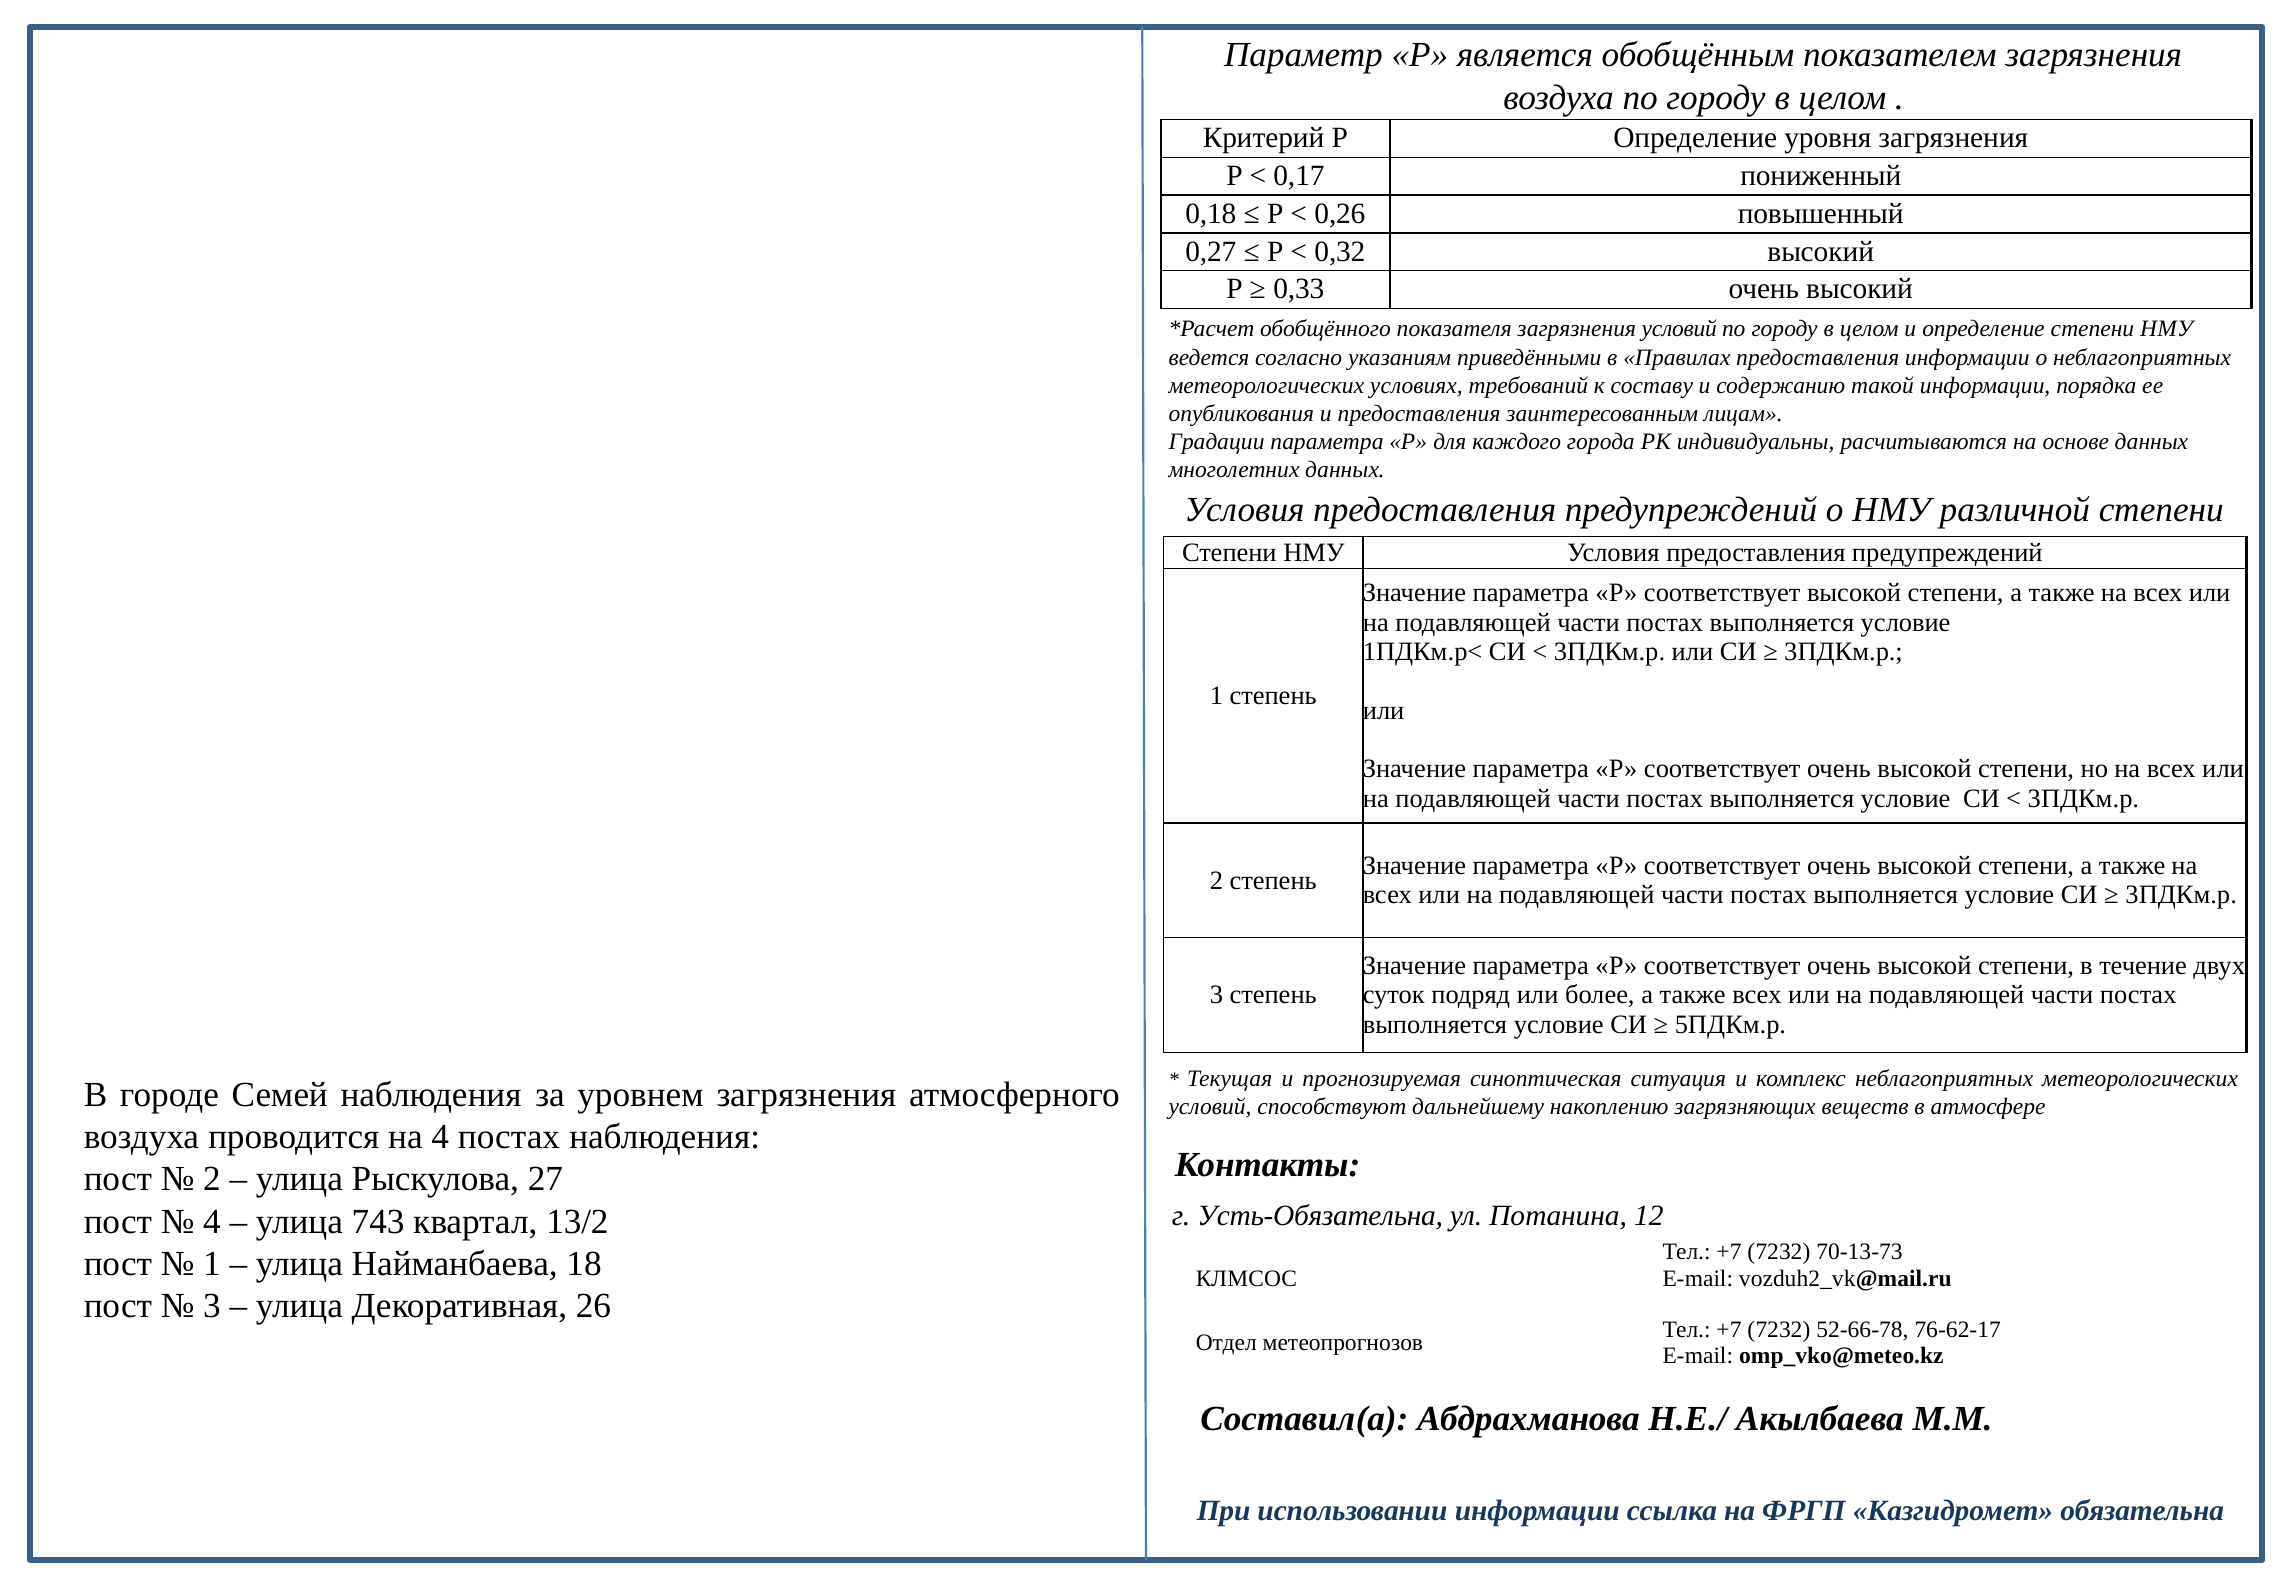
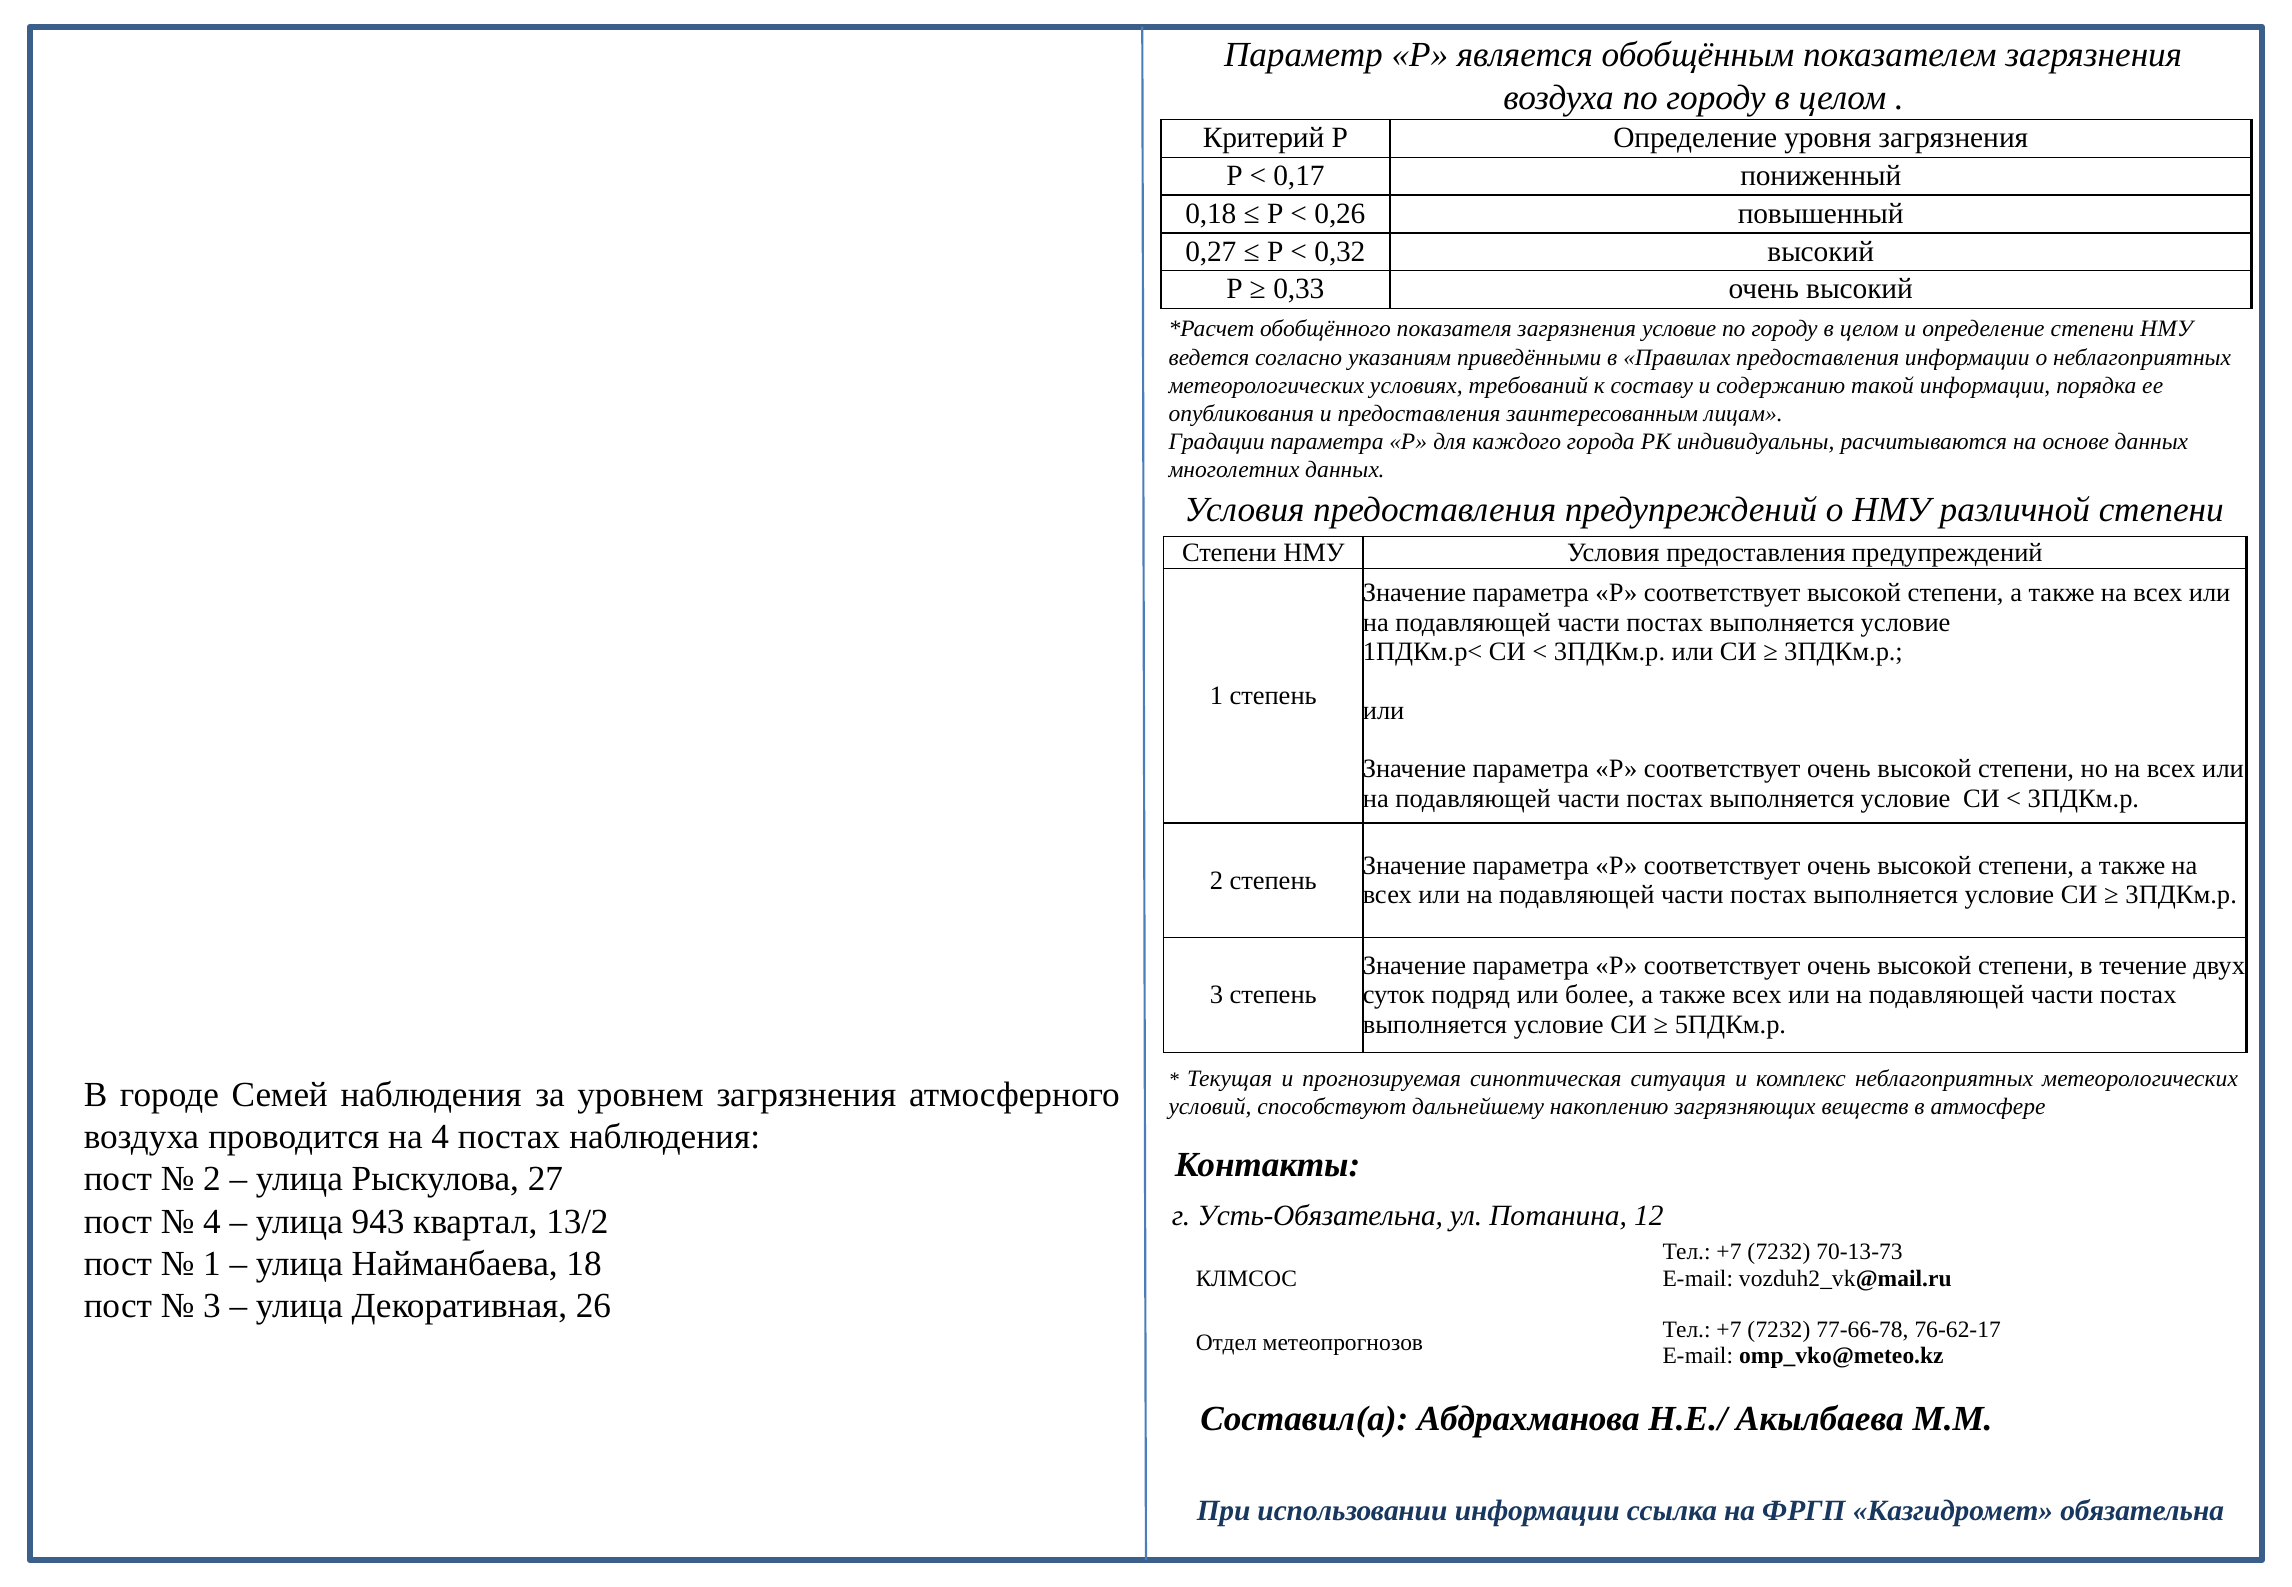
загрязнения условий: условий -> условие (1679, 329)
743: 743 -> 943 (378, 1221)
52-66-78: 52-66-78 -> 77-66-78 (1862, 1330)
